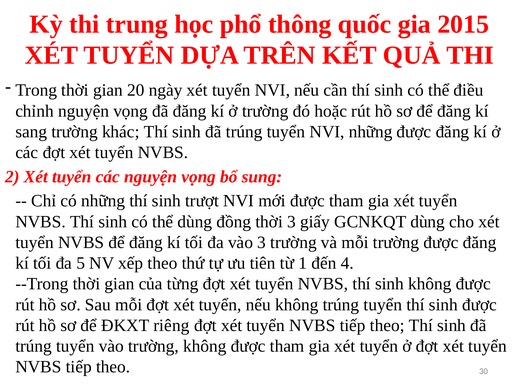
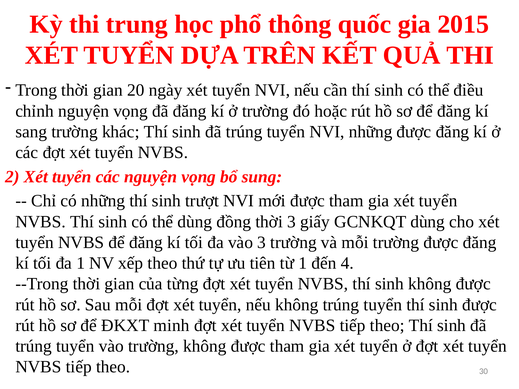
đa 5: 5 -> 1 (81, 263)
riêng: riêng -> minh (171, 326)
